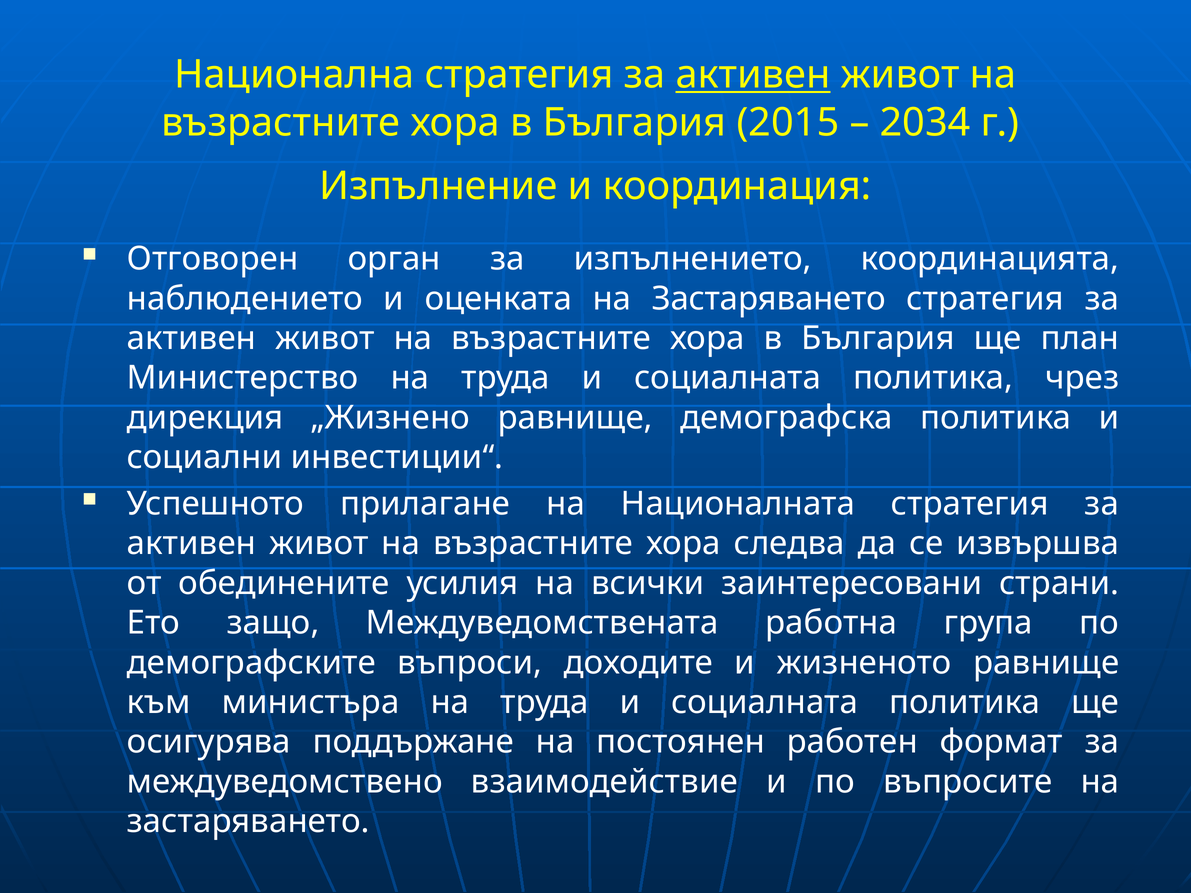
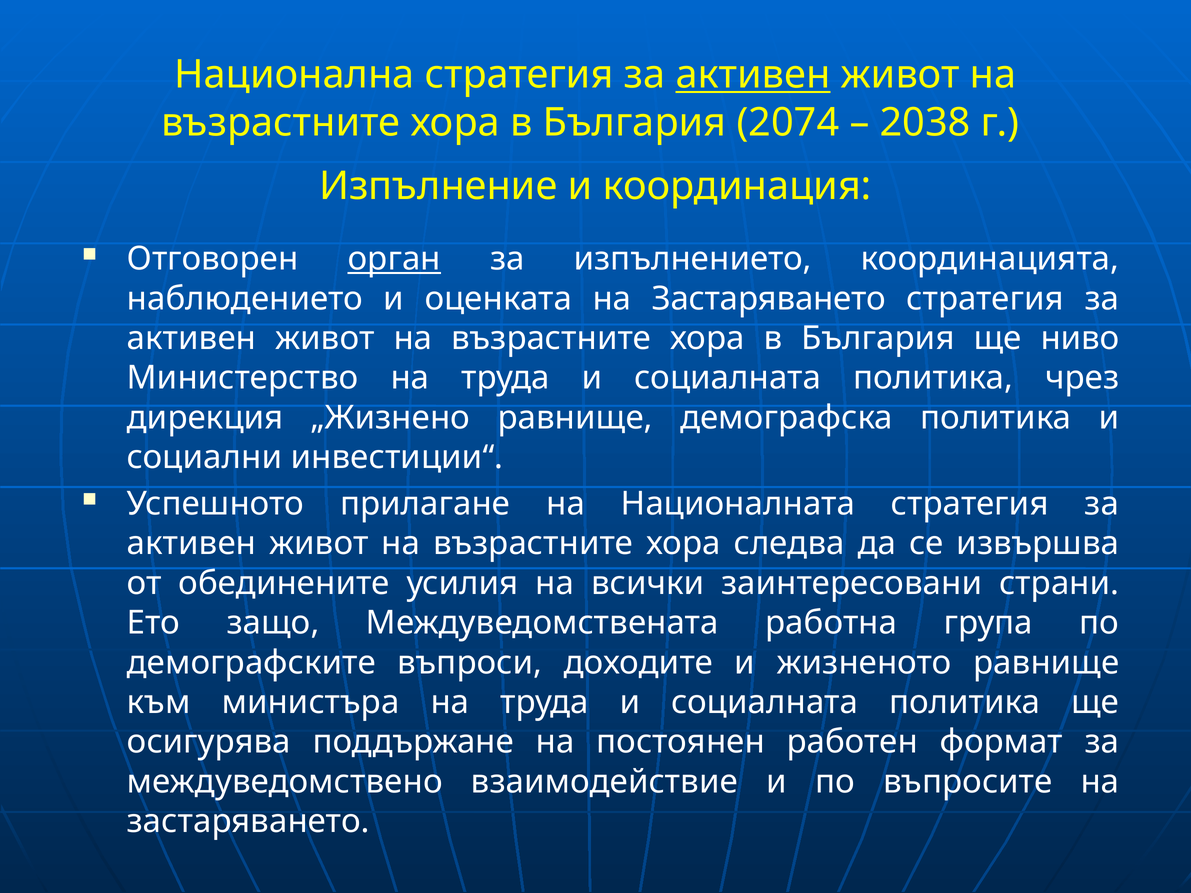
2015: 2015 -> 2074 (788, 123)
2034: 2034 -> 2038 (925, 123)
орган underline: none -> present (394, 259)
план: план -> ниво (1080, 338)
